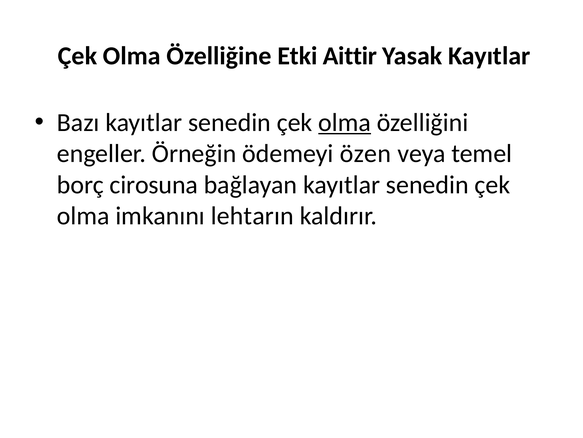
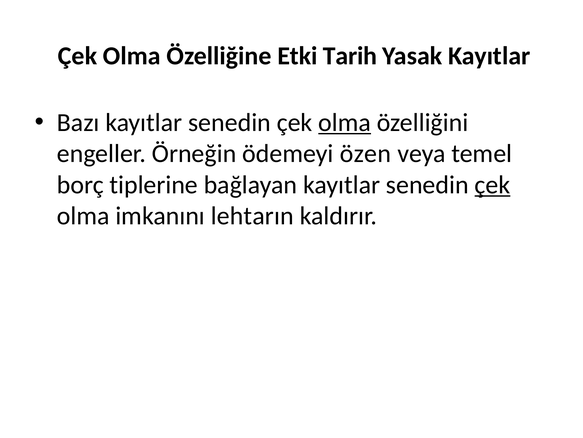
Aittir: Aittir -> Tarih (350, 56)
cirosuna: cirosuna -> tiplerine (154, 185)
çek underline: none -> present (492, 185)
